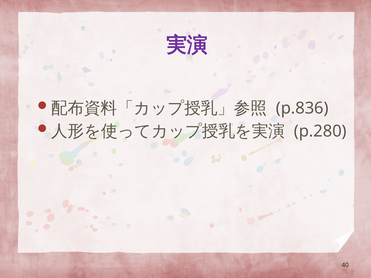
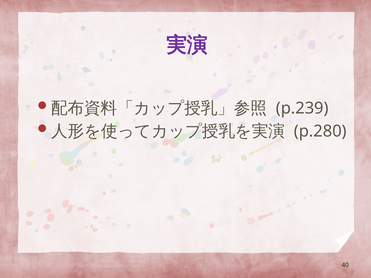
p.836: p.836 -> p.239 (302, 108)
